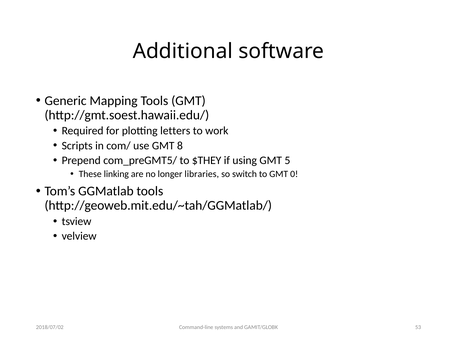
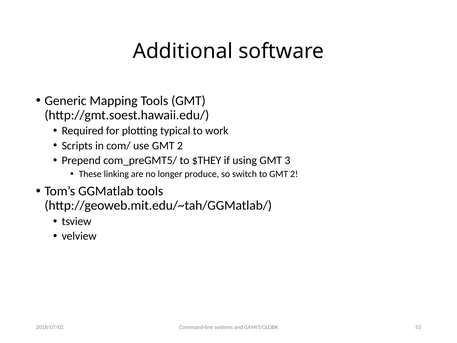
letters: letters -> typical (175, 131)
use GMT 8: 8 -> 2 (180, 146)
5: 5 -> 3 (287, 160)
libraries: libraries -> produce (202, 174)
to GMT 0: 0 -> 2 (294, 174)
